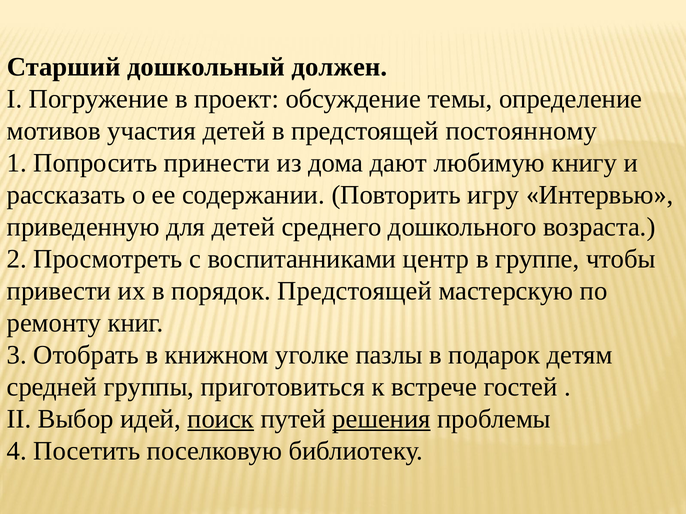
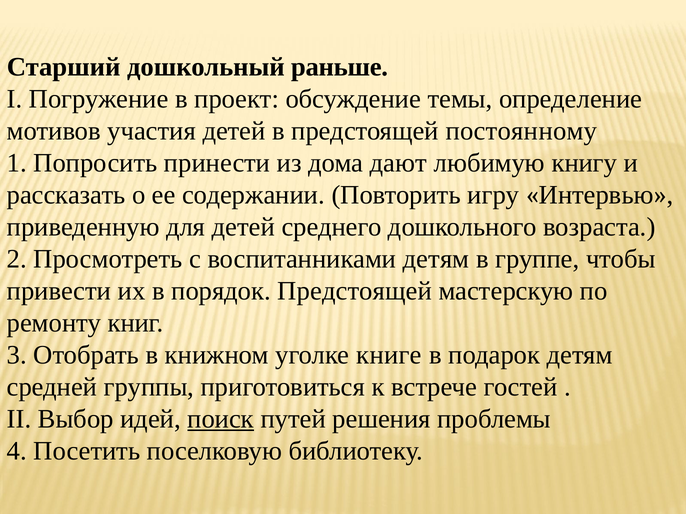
должен: должен -> раньше (339, 67)
воспитанниками центр: центр -> детям (436, 259)
пазлы: пазлы -> книге (389, 355)
решения underline: present -> none (382, 419)
